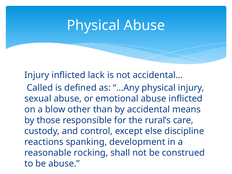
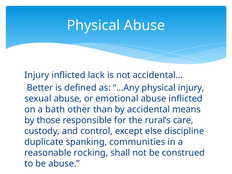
Called: Called -> Better (40, 88)
blow: blow -> bath (55, 109)
reactions: reactions -> duplicate (44, 142)
development: development -> communities (137, 142)
